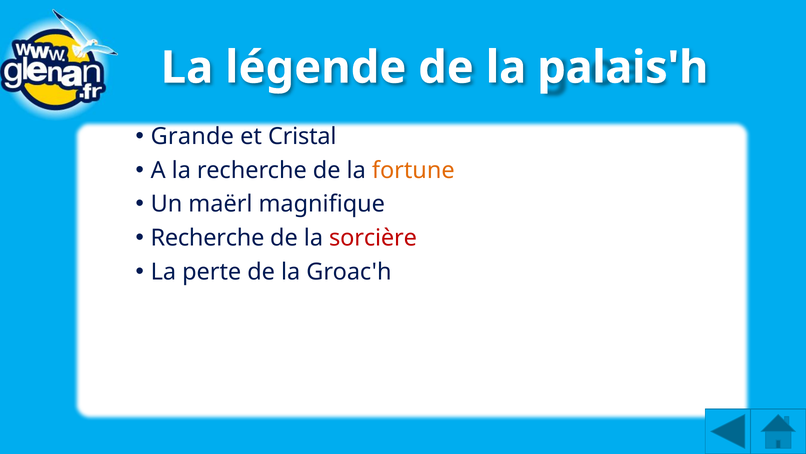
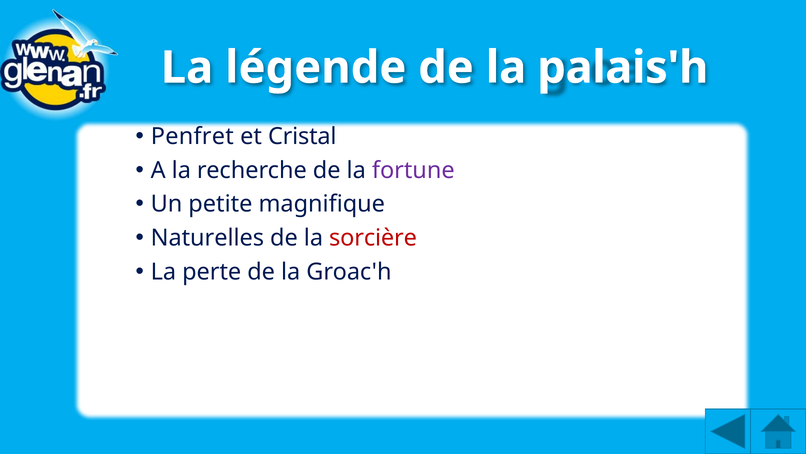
Grande: Grande -> Penfret (192, 136)
fortune colour: orange -> purple (413, 170)
maërl: maërl -> petite (220, 204)
Recherche: Recherche -> Naturelles (207, 238)
